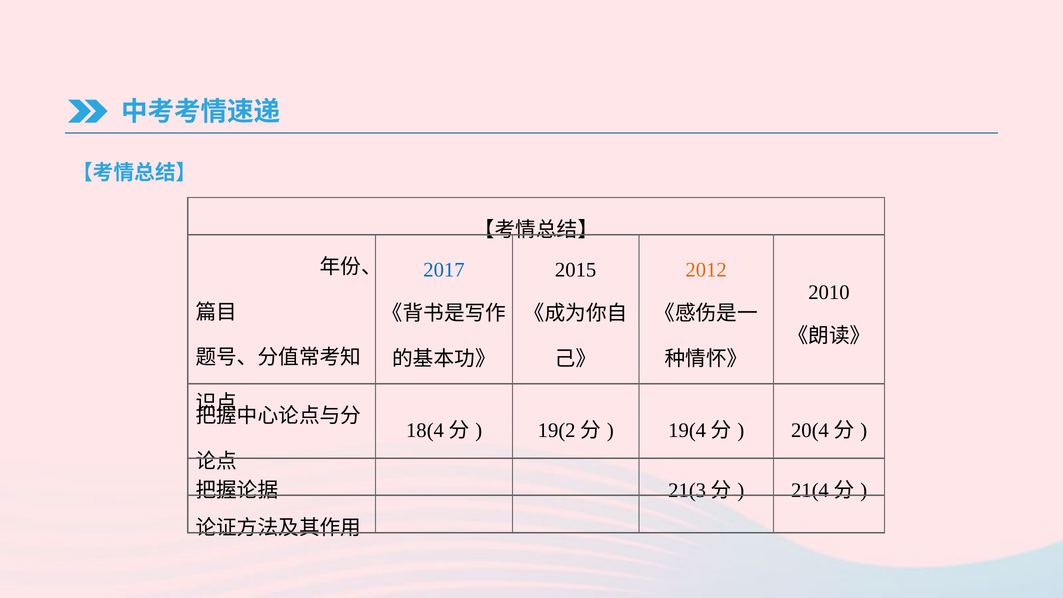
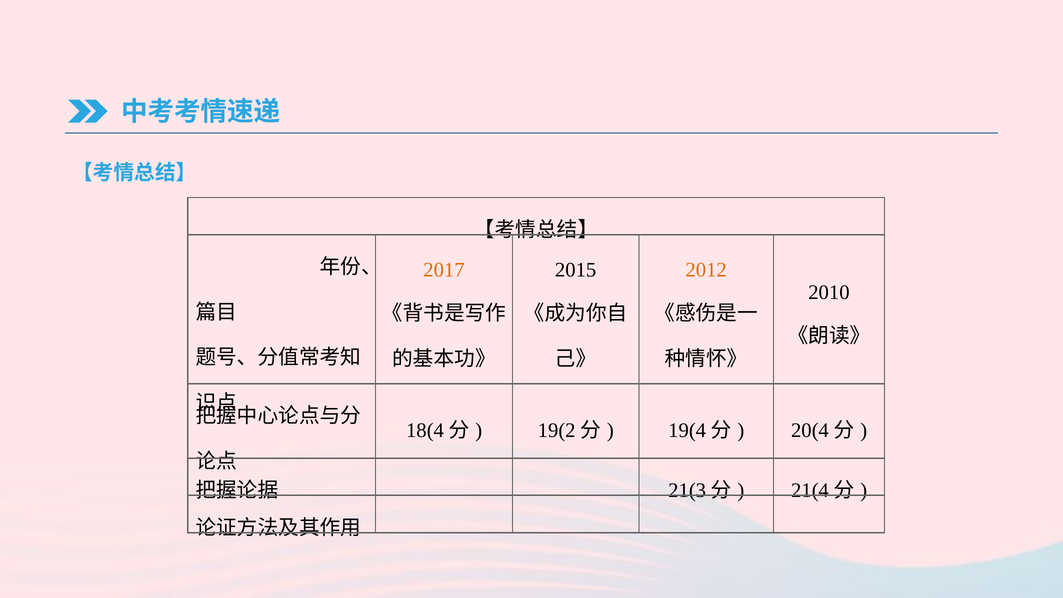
2017 colour: blue -> orange (444, 270)
